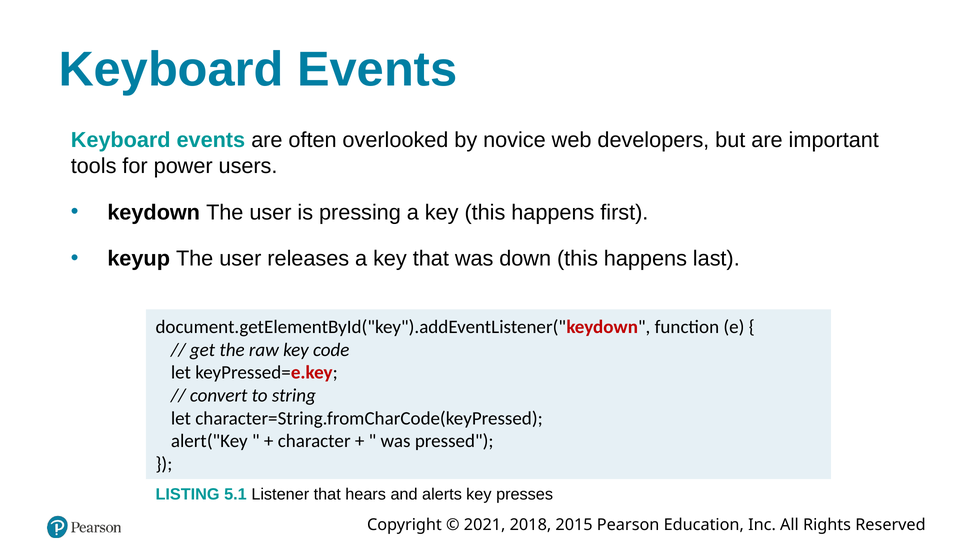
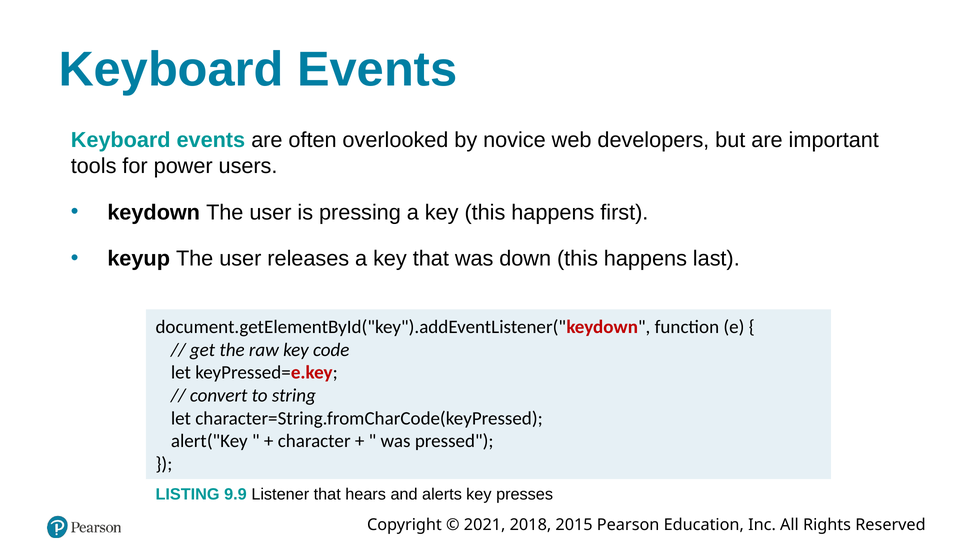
5.1: 5.1 -> 9.9 (235, 494)
